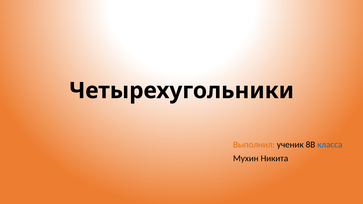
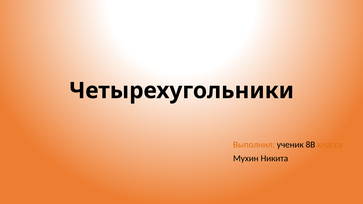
класса colour: blue -> orange (330, 145)
